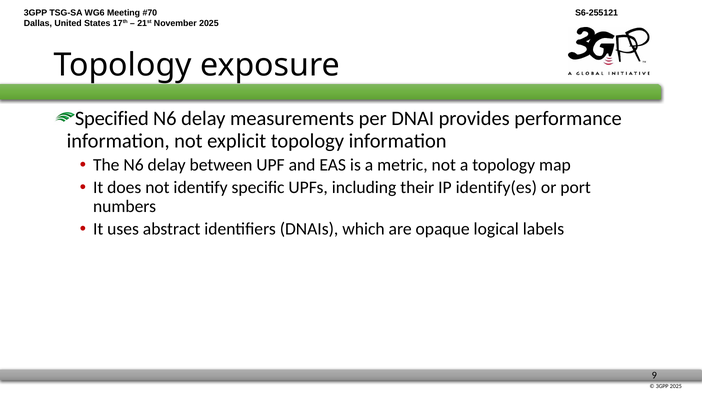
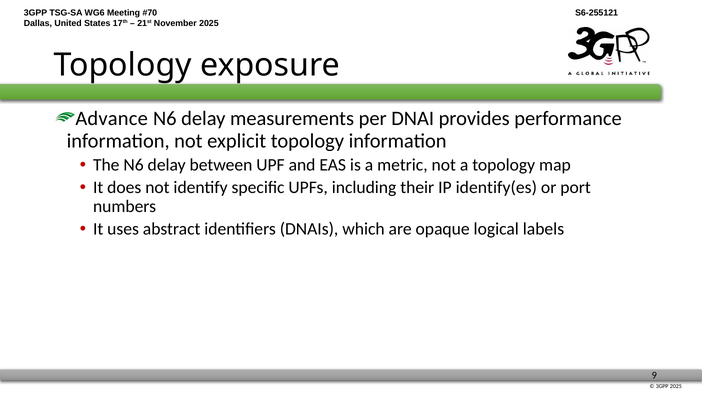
Specified: Specified -> Advance (112, 119)
